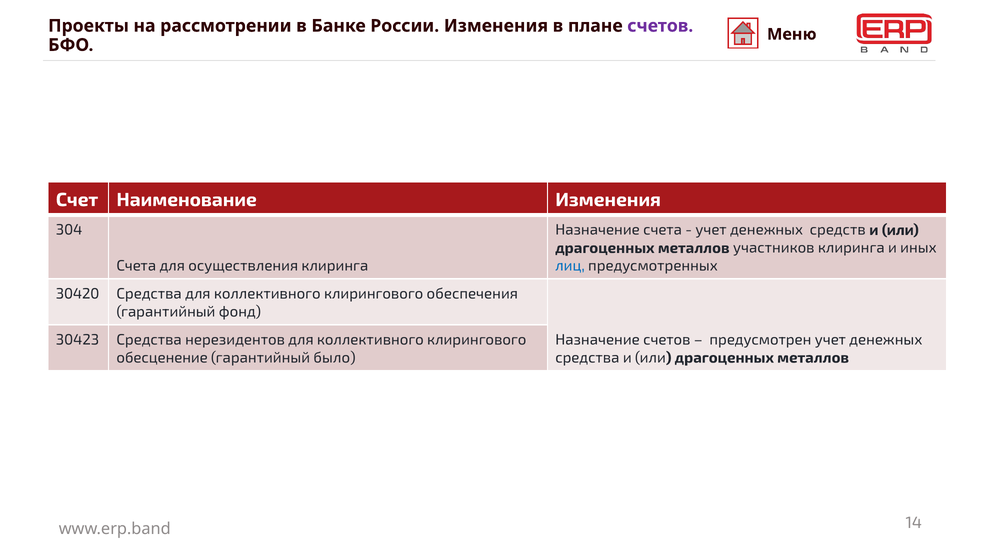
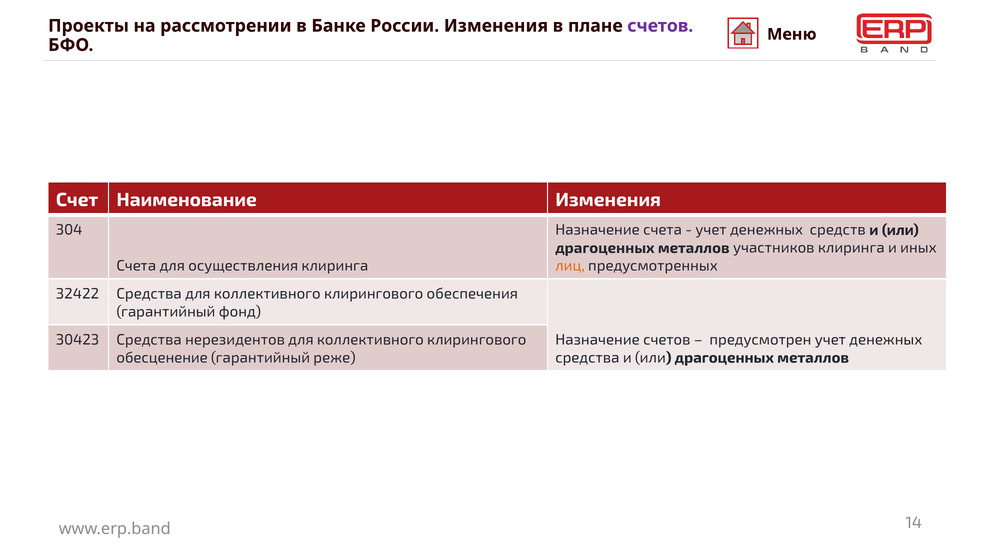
лиц colour: blue -> orange (570, 266)
30420: 30420 -> 32422 (77, 294)
было: было -> реже (335, 358)
